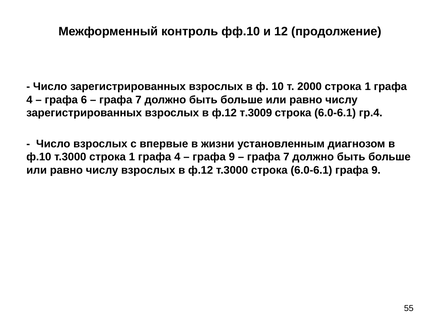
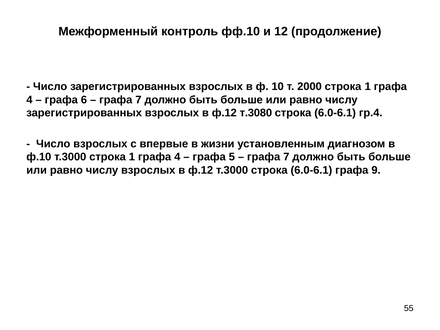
т.3009: т.3009 -> т.3080 (256, 113)
9: 9 -> 5 (232, 157)
